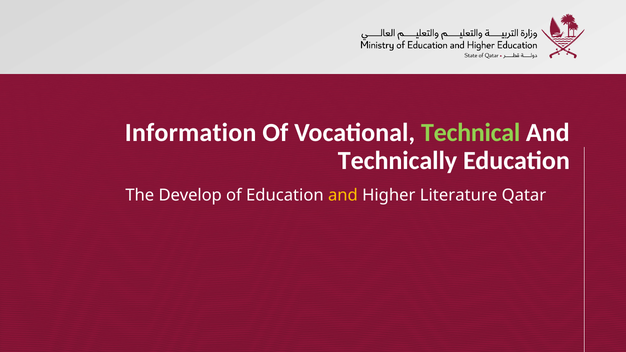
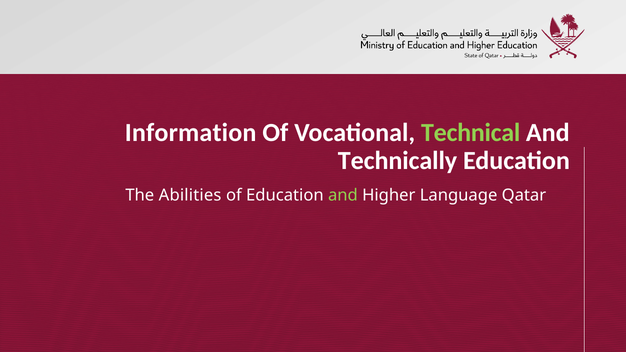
Develop: Develop -> Abilities (190, 195)
and colour: yellow -> light green (343, 195)
Literature: Literature -> Language (459, 195)
